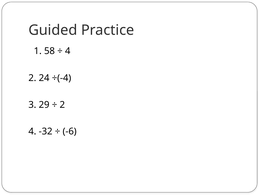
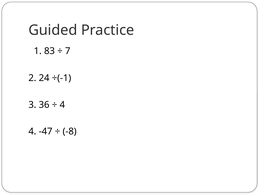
58: 58 -> 83 (49, 51)
4: 4 -> 7 (68, 51)
÷(-4: ÷(-4 -> ÷(-1 (62, 78)
29: 29 -> 36 (44, 104)
2: 2 -> 4 (62, 104)
-32: -32 -> -47 (46, 131)
-6: -6 -> -8 (70, 131)
